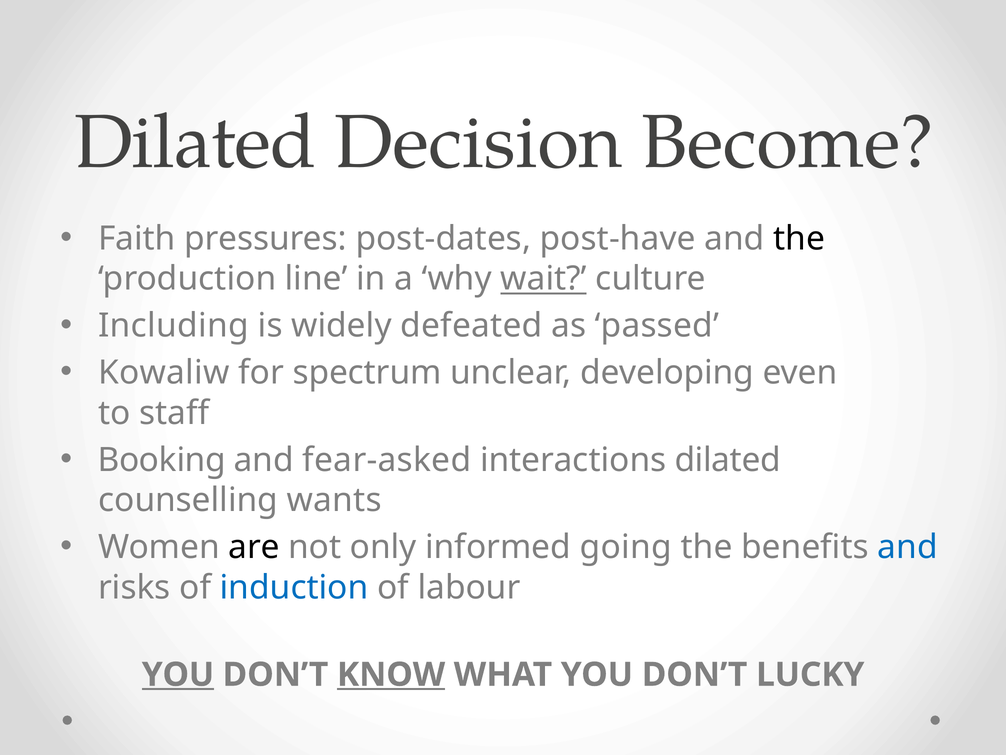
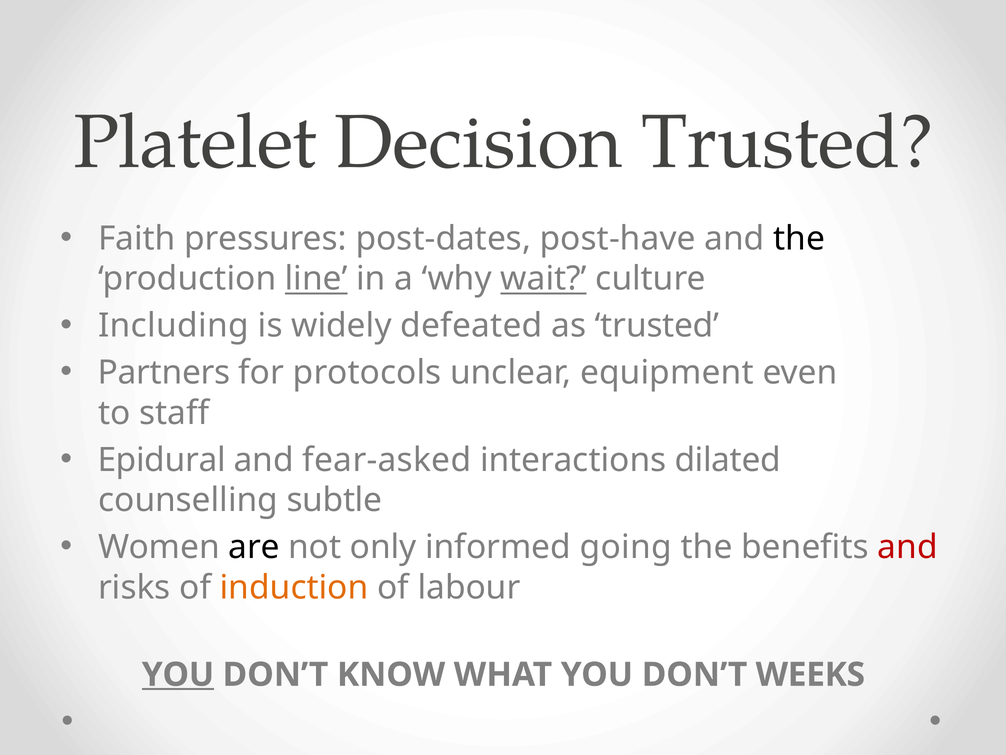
Dilated: Dilated -> Platelet (195, 142)
Decision Become: Become -> Trusted (788, 142)
line underline: none -> present (316, 279)
as passed: passed -> trusted (657, 326)
Kowaliw: Kowaliw -> Partners (164, 373)
spectrum: spectrum -> protocols (367, 373)
developing: developing -> equipment (667, 373)
Booking: Booking -> Epidural (162, 460)
wants: wants -> subtle (334, 500)
and colour: blue -> red (908, 547)
induction colour: blue -> orange (294, 587)
KNOW underline: present -> none (391, 674)
LUCKY: LUCKY -> WEEKS (810, 674)
